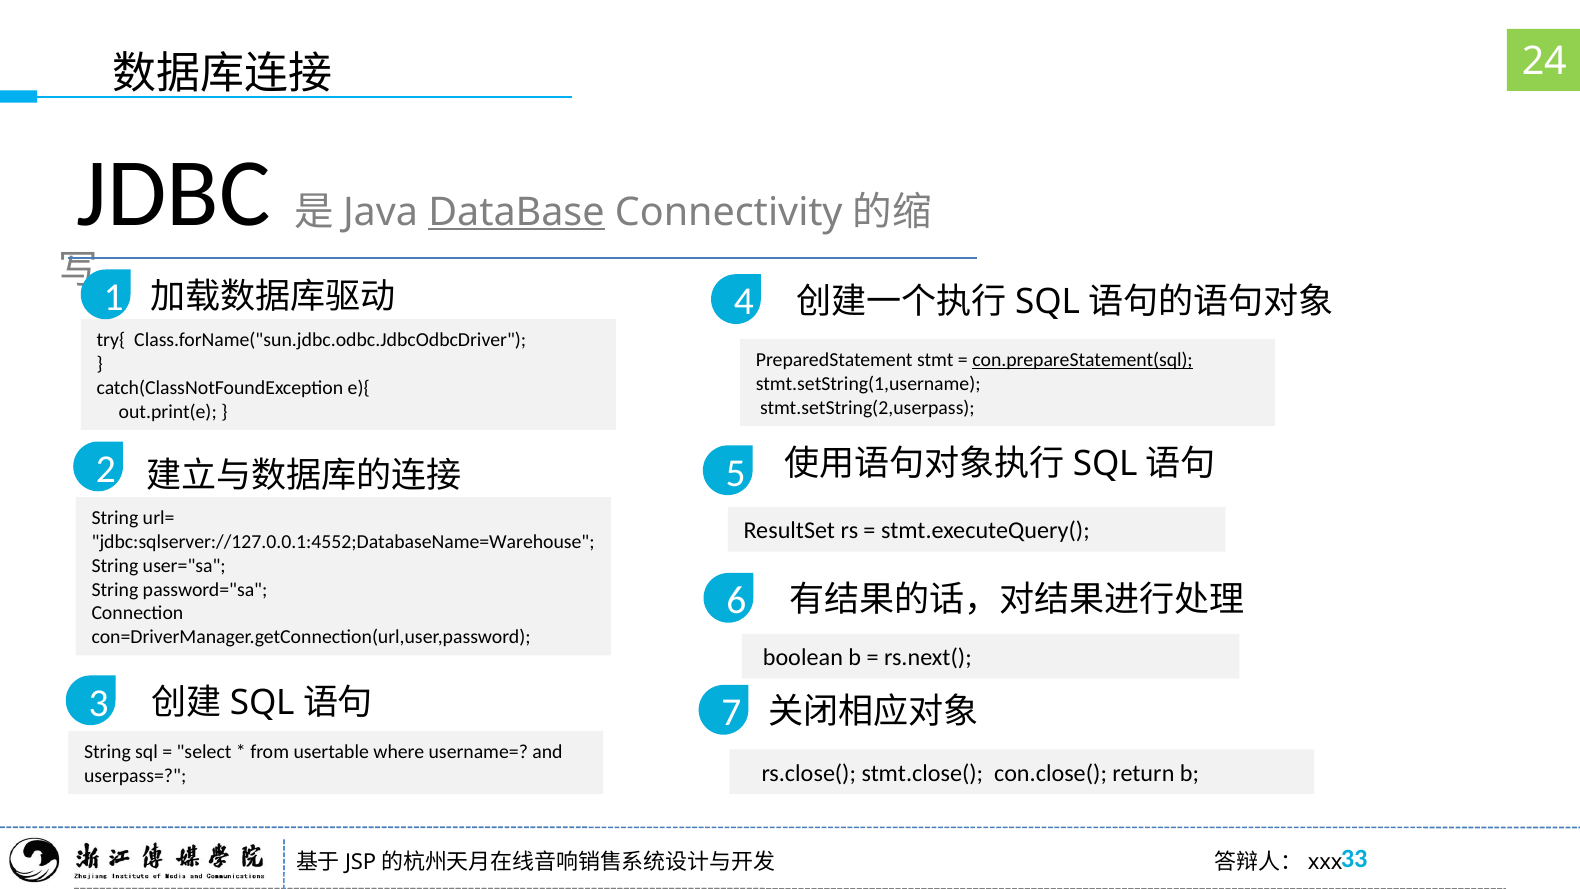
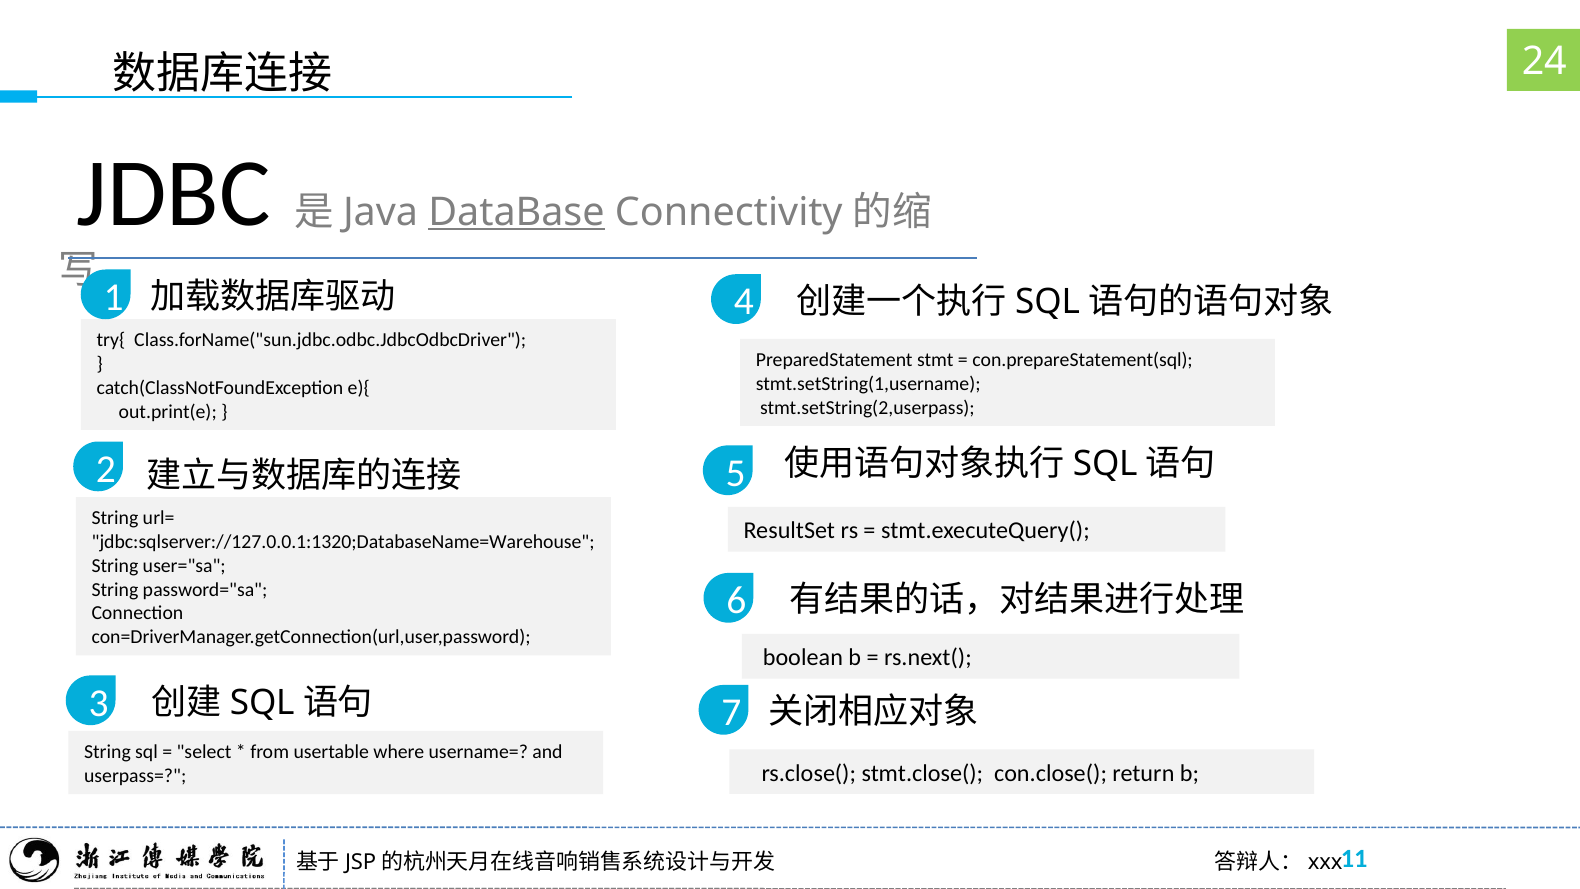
con.prepareStatement(sql underline: present -> none (1083, 360)
jdbc:sqlserver://127.0.0.1:4552;DatabaseName=Warehouse: jdbc:sqlserver://127.0.0.1:4552;DatabaseName=Warehouse -> jdbc:sqlserver://127.0.0.1:1320;DatabaseName=Warehouse (343, 542)
33: 33 -> 11 (1354, 859)
